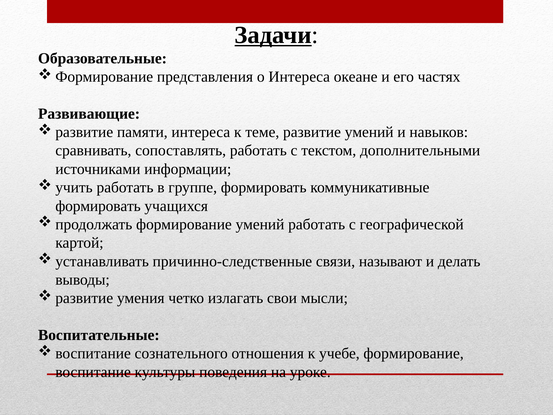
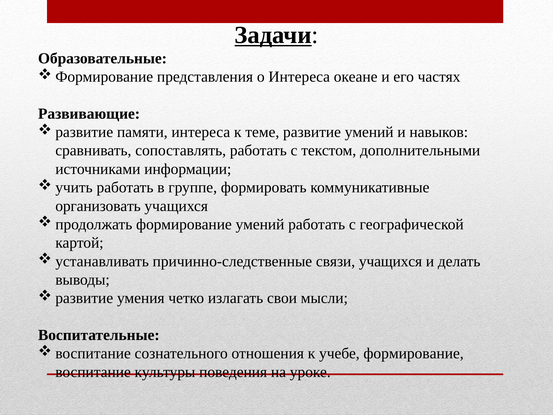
формировать: формировать -> организовать (98, 206)
связи называют: называют -> учащихся (391, 261)
